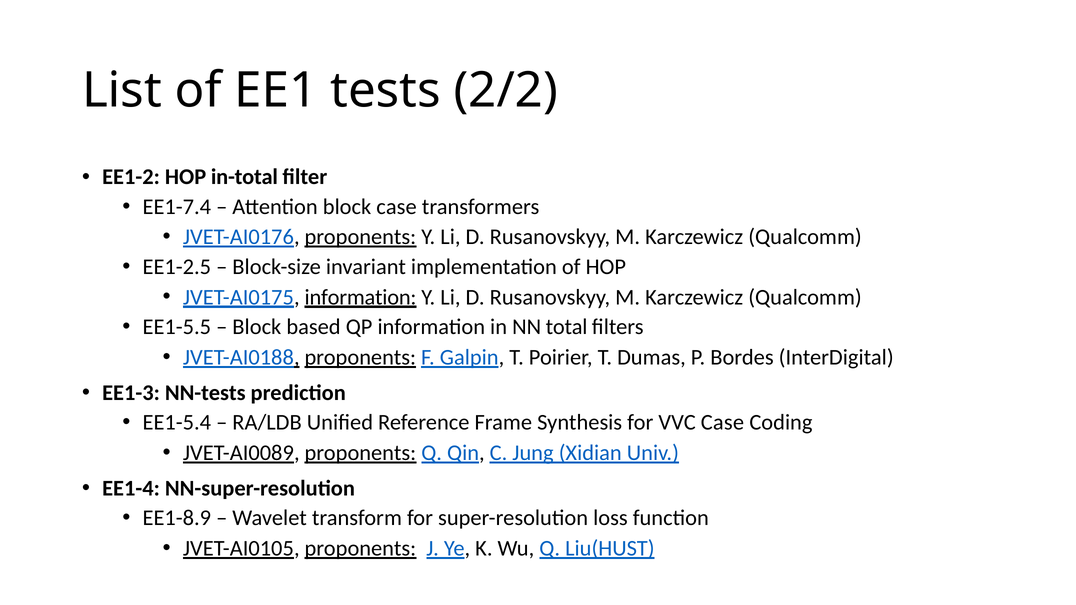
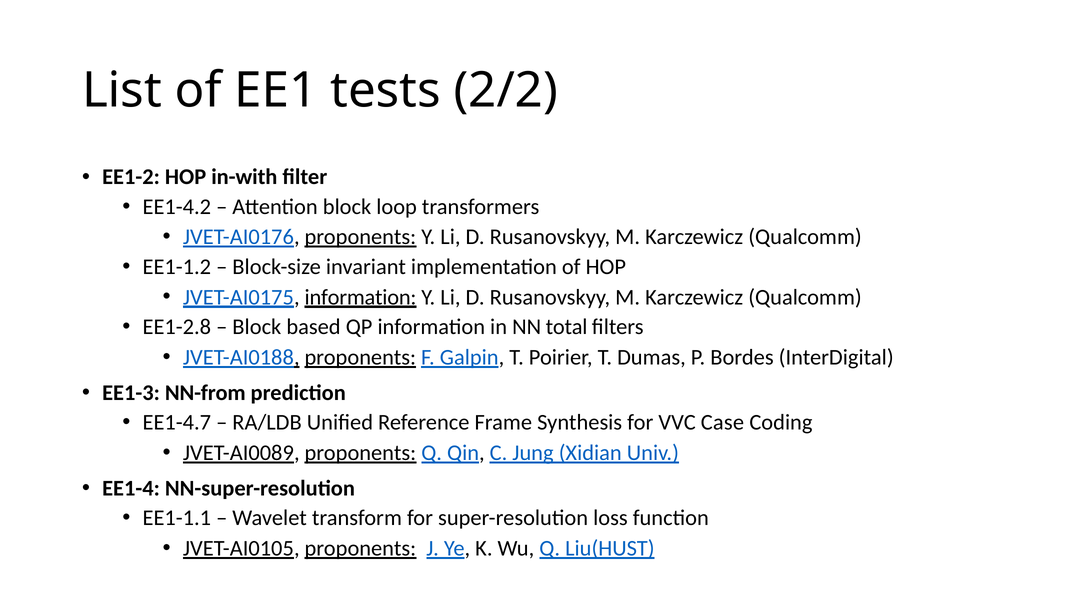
in-total: in-total -> in-with (244, 177)
EE1-7.4: EE1-7.4 -> EE1-4.2 (177, 207)
block case: case -> loop (397, 207)
EE1-2.5: EE1-2.5 -> EE1-1.2 (177, 267)
EE1-5.5: EE1-5.5 -> EE1-2.8 (177, 327)
NN-tests: NN-tests -> NN-from (205, 393)
EE1-5.4: EE1-5.4 -> EE1-4.7 (177, 423)
EE1-8.9: EE1-8.9 -> EE1-1.1 (177, 518)
